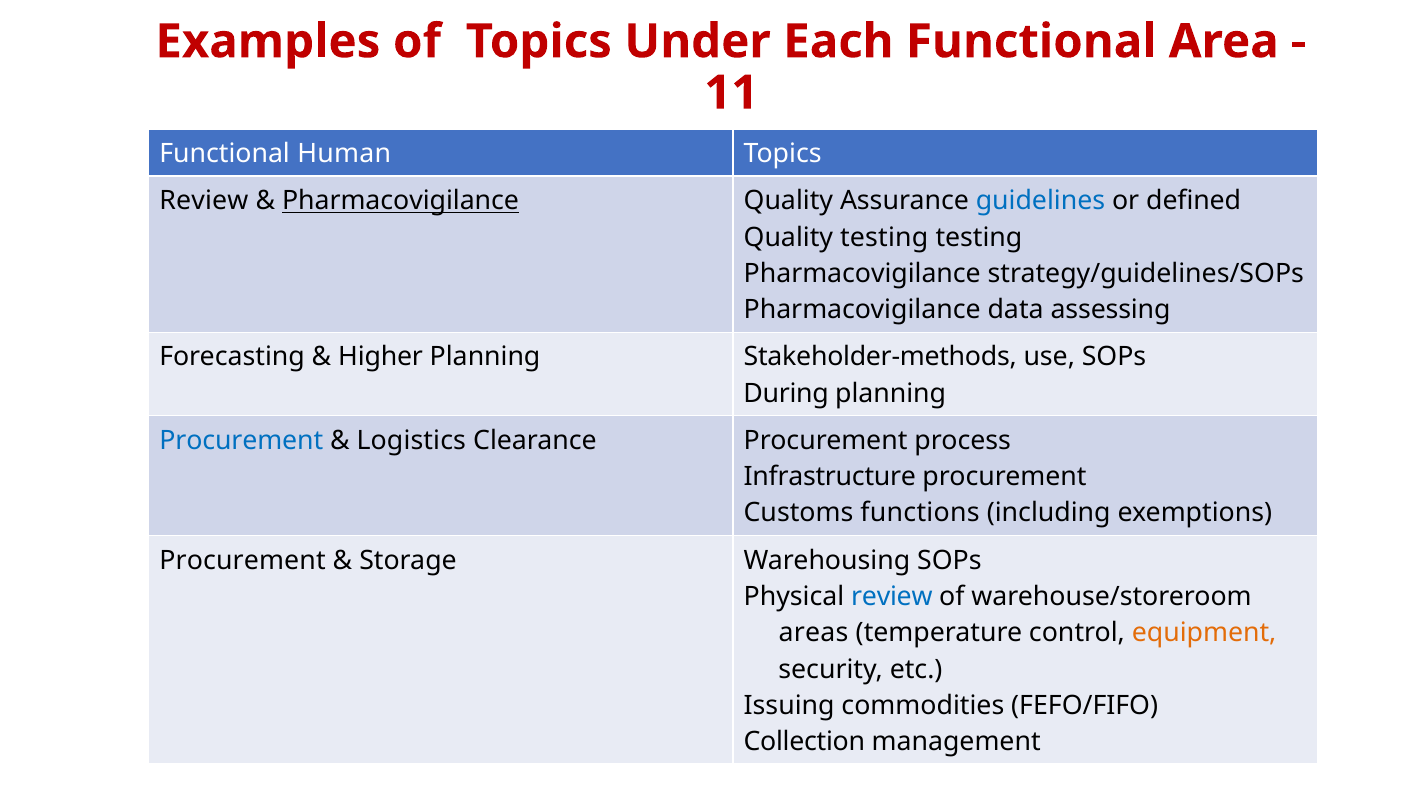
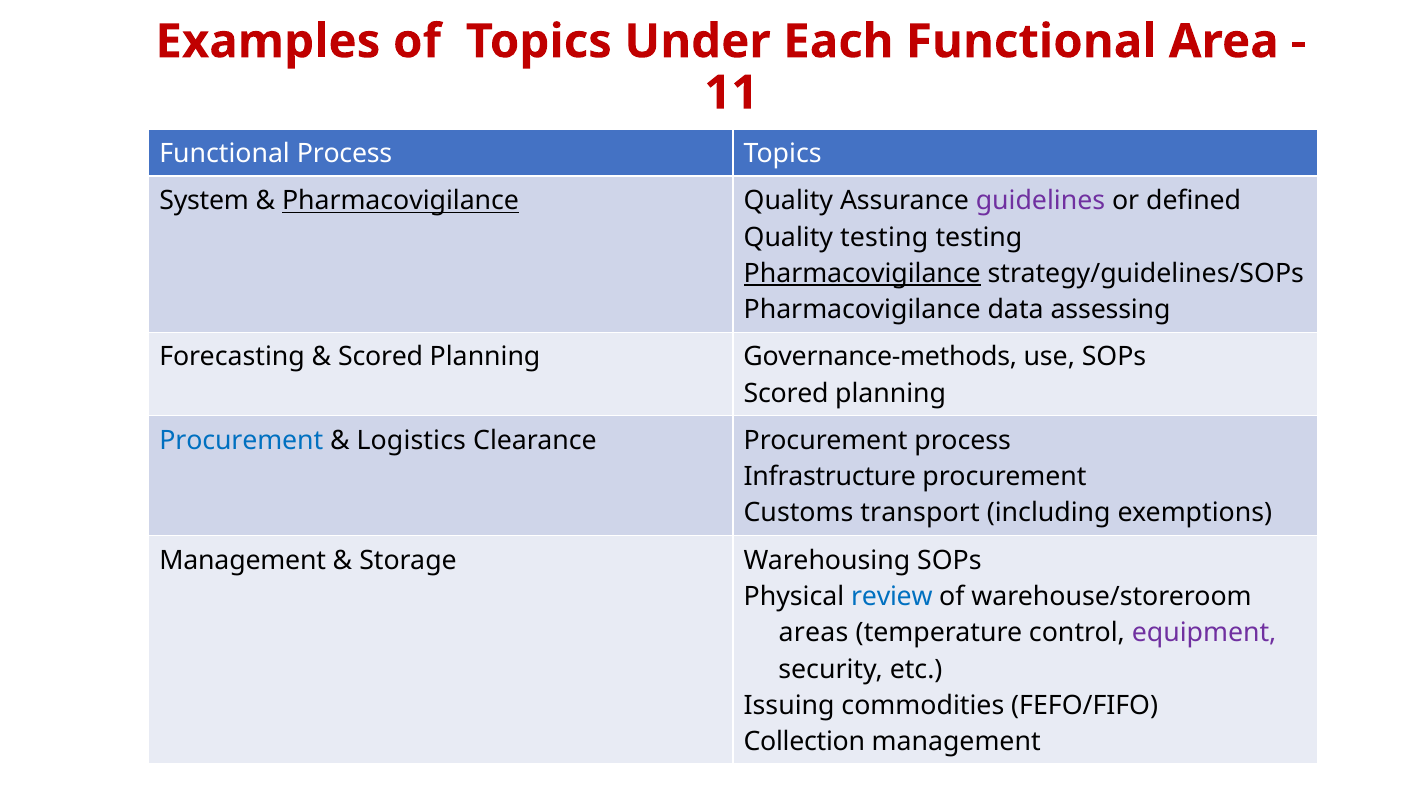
Functional Human: Human -> Process (345, 154)
Review: Review -> System (204, 201)
guidelines colour: blue -> purple (1040, 201)
Pharmacovigilance underline: none -> present (862, 274)
Higher: Higher -> Scored (381, 357)
Stakeholder-methods: Stakeholder-methods -> Governance-methods (880, 357)
During: During -> Scored (786, 394)
functions: functions -> transport (920, 514)
Procurement: Procurement -> Management (243, 561)
equipment colour: orange -> purple (1204, 633)
